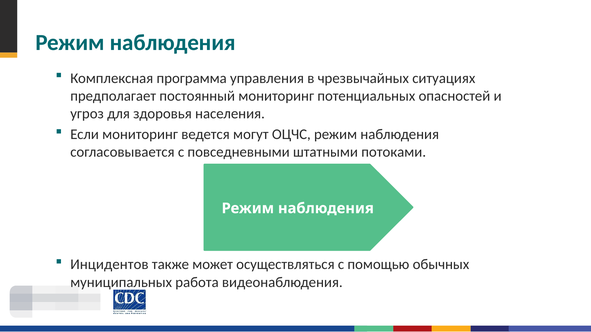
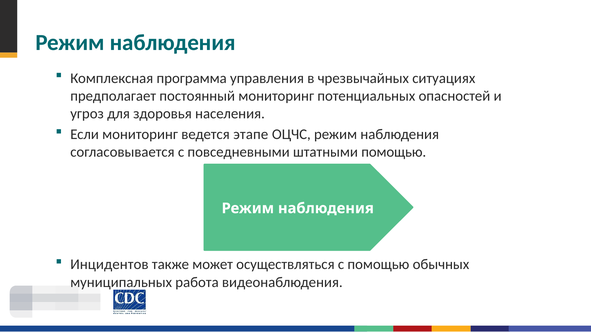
могут: могут -> этапе (251, 134)
штатными потоками: потоками -> помощью (394, 152)
